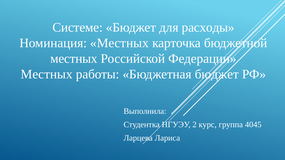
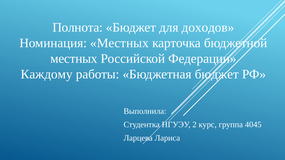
Системе: Системе -> Полнота (78, 27)
расходы: расходы -> доходов (208, 27)
Местных: Местных -> Каждому (47, 74)
